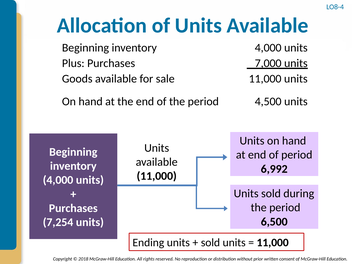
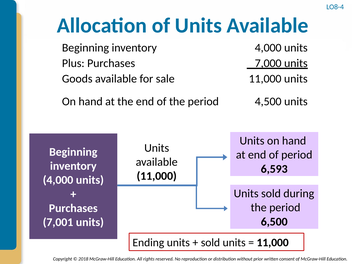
6,992: 6,992 -> 6,593 (274, 169)
7,254: 7,254 -> 7,001 (58, 222)
